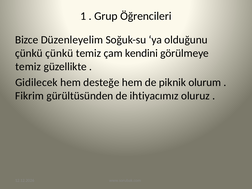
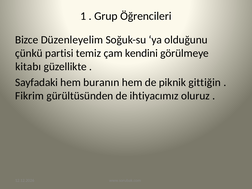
çünkü çünkü: çünkü -> partisi (59, 53)
temiz: temiz -> kitabı (28, 67)
Gidilecek: Gidilecek -> Sayfadaki (37, 82)
desteğe: desteğe -> buranın (101, 82)
olurum: olurum -> gittiğin (205, 82)
